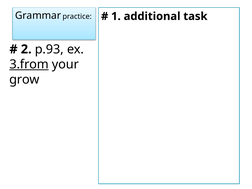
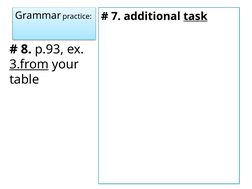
1: 1 -> 7 (116, 16)
task underline: none -> present (195, 16)
2: 2 -> 8 (26, 49)
grow: grow -> table (24, 79)
